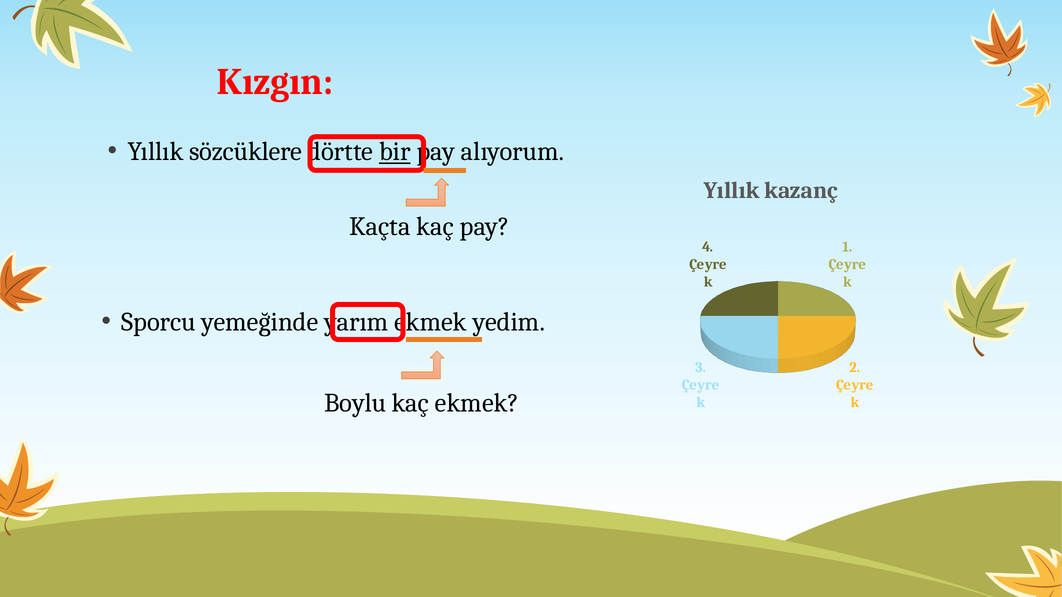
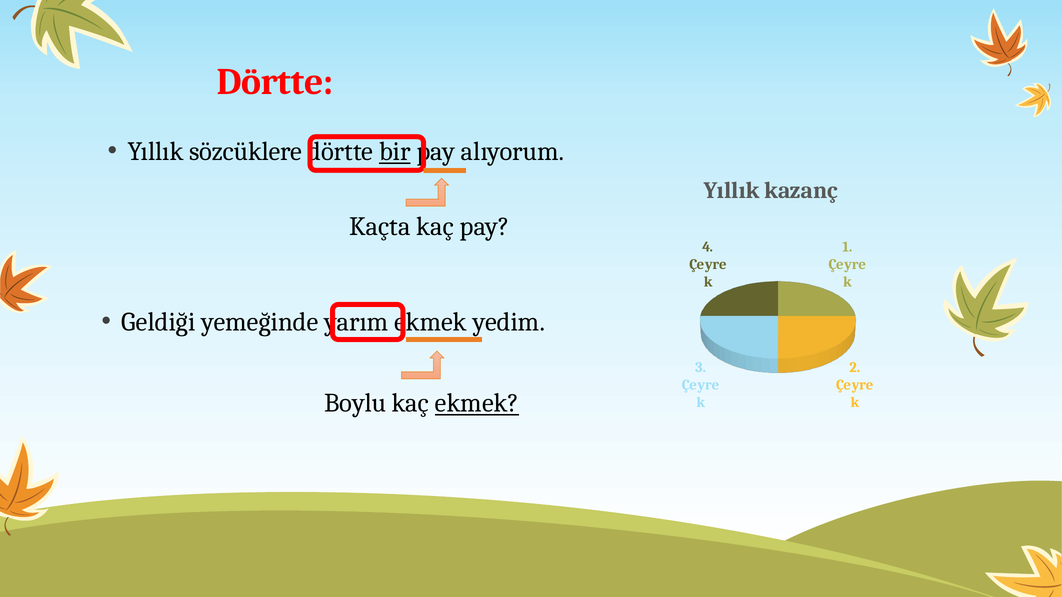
Kızgın: Kızgın -> Dörtte (275, 82)
Sporcu: Sporcu -> Geldiği (158, 322)
ekmek underline: none -> present (477, 403)
